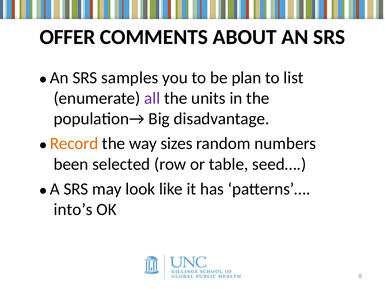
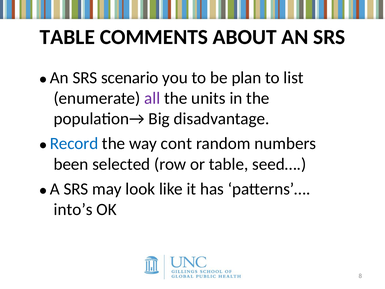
OFFER: OFFER -> TABLE (67, 37)
samples: samples -> scenario (130, 78)
Record colour: orange -> blue (74, 143)
sizes: sizes -> cont (176, 143)
